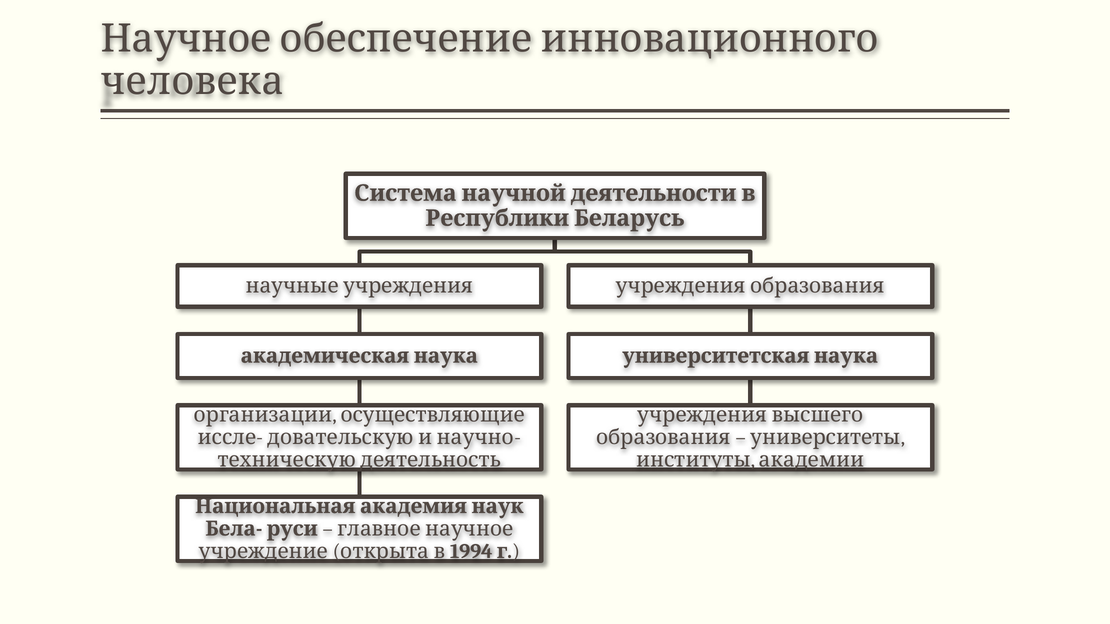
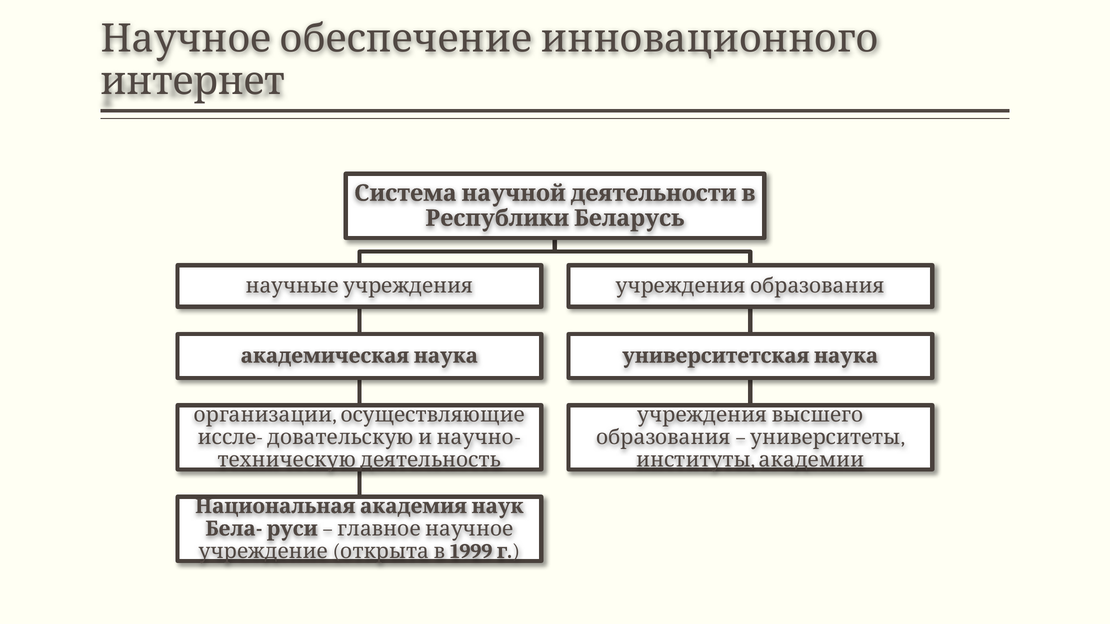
человека: человека -> интернет (193, 81)
1994: 1994 -> 1999 (471, 552)
